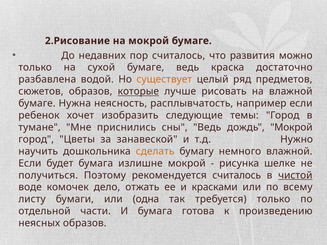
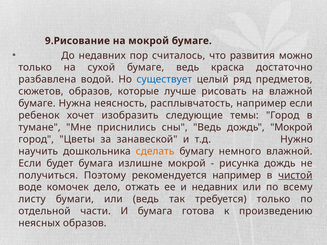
2.Рисование: 2.Рисование -> 9.Рисование (77, 41)
существует colour: orange -> blue (164, 80)
которые underline: present -> none (138, 91)
рисунка шелке: шелке -> дождь (280, 163)
рекомендуется считалось: считалось -> например (237, 175)
и красками: красками -> недавних (215, 187)
или одна: одна -> ведь (146, 199)
